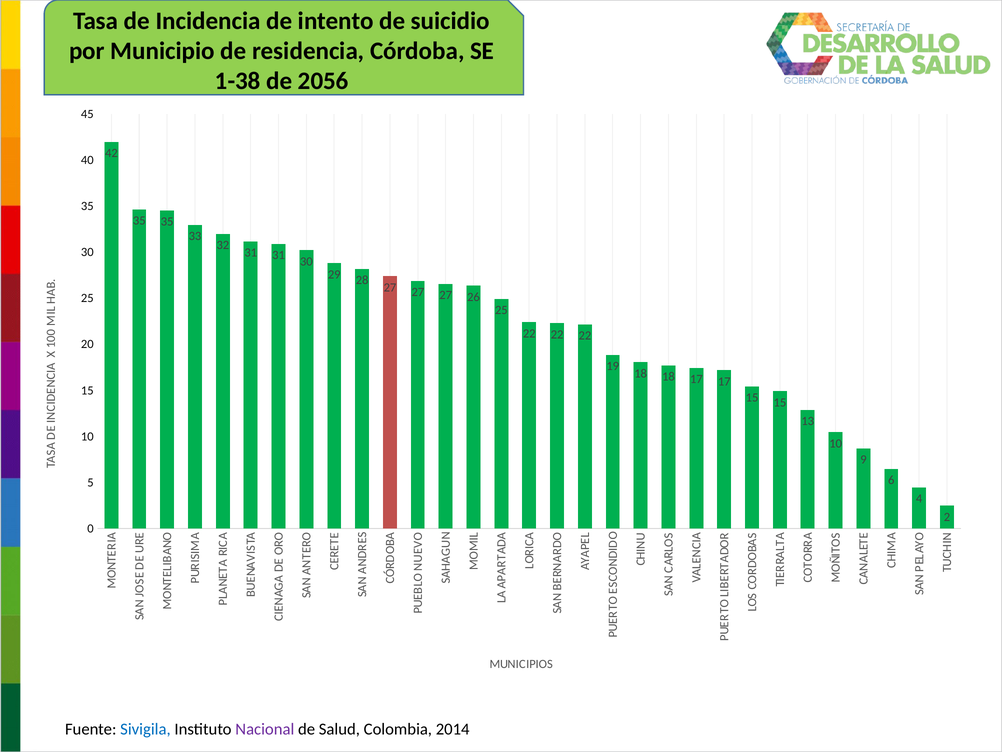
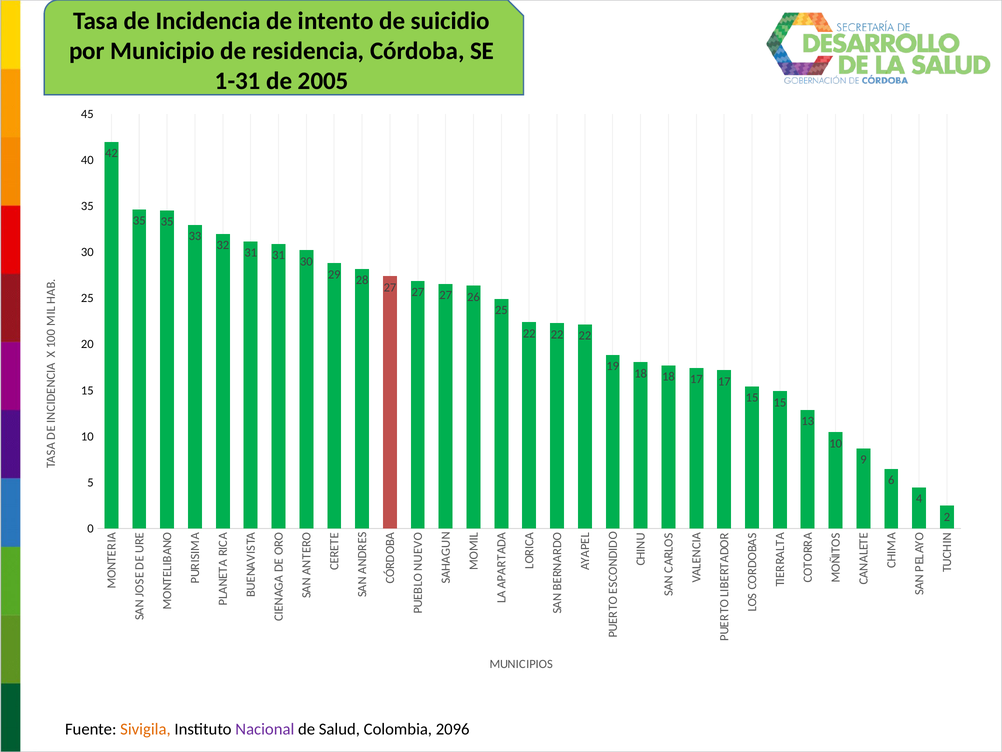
1-38: 1-38 -> 1-31 (238, 81)
2056: 2056 -> 2005 (323, 81)
Sivigila colour: blue -> orange (145, 729)
2014: 2014 -> 2096 (453, 729)
